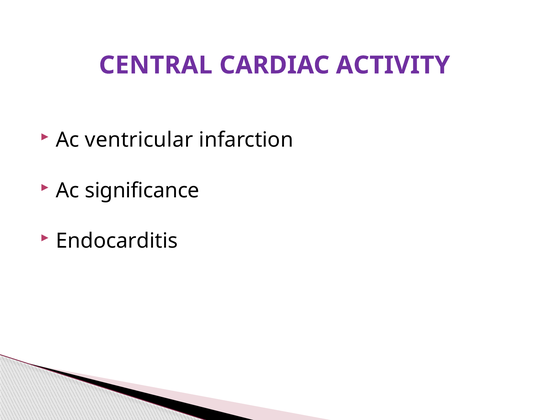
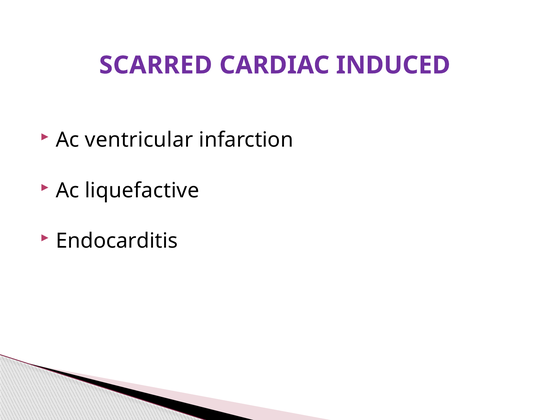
CENTRAL: CENTRAL -> SCARRED (156, 65)
ACTIVITY: ACTIVITY -> INDUCED (393, 65)
significance: significance -> liquefactive (142, 190)
